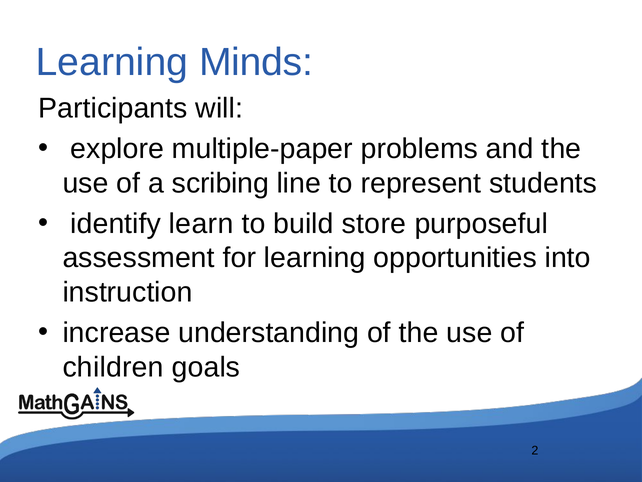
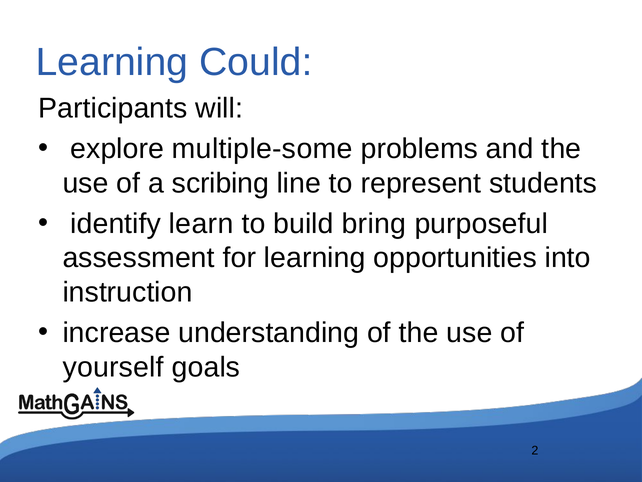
Minds: Minds -> Could (256, 62)
multiple-paper: multiple-paper -> multiple-some (262, 149)
store: store -> bring (374, 224)
children: children -> yourself (113, 367)
